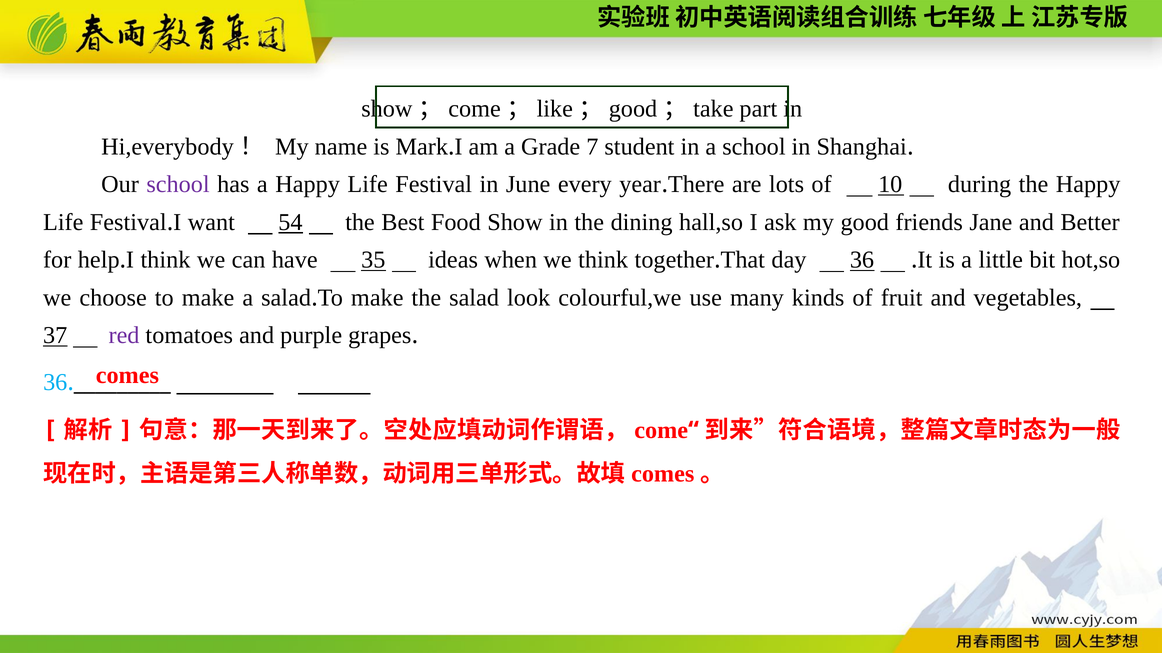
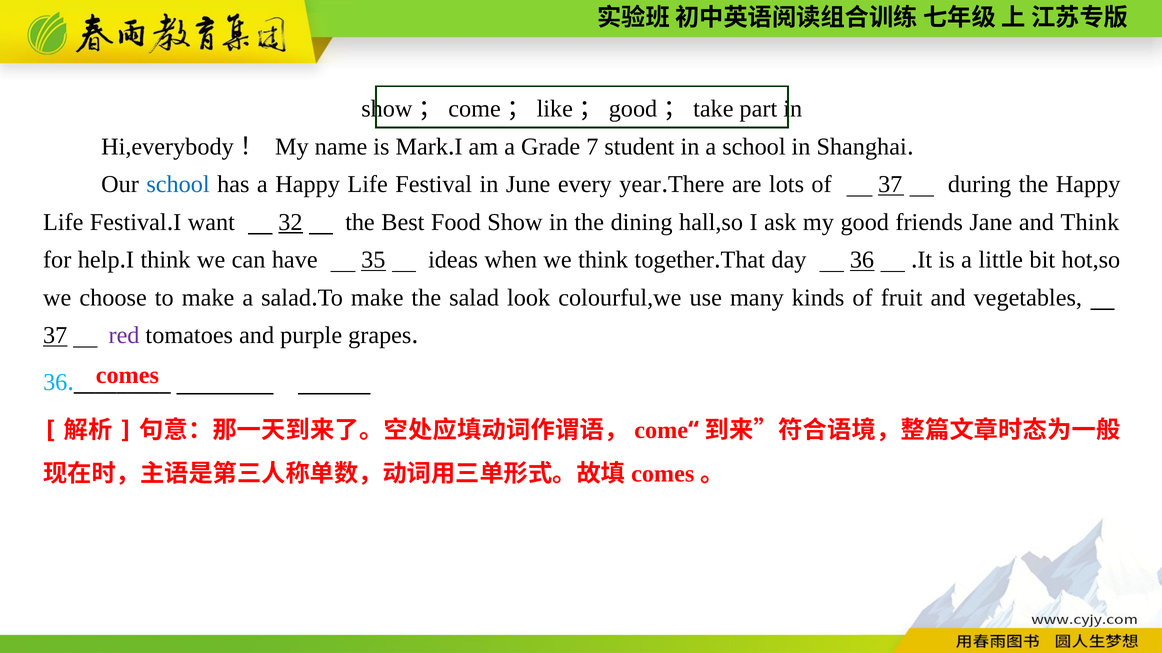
school colour: purple -> blue (178, 185)
of 10: 10 -> 37 (890, 185)
54: 54 -> 32 (290, 222)
and Better: Better -> Think (1090, 222)
